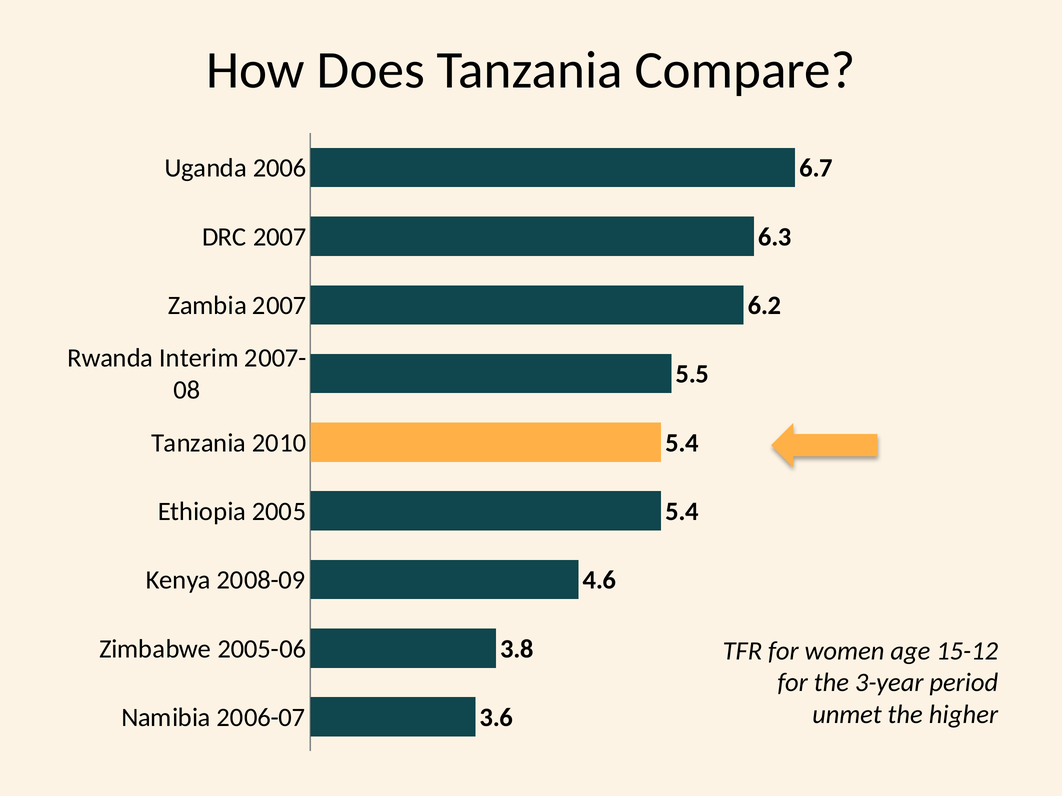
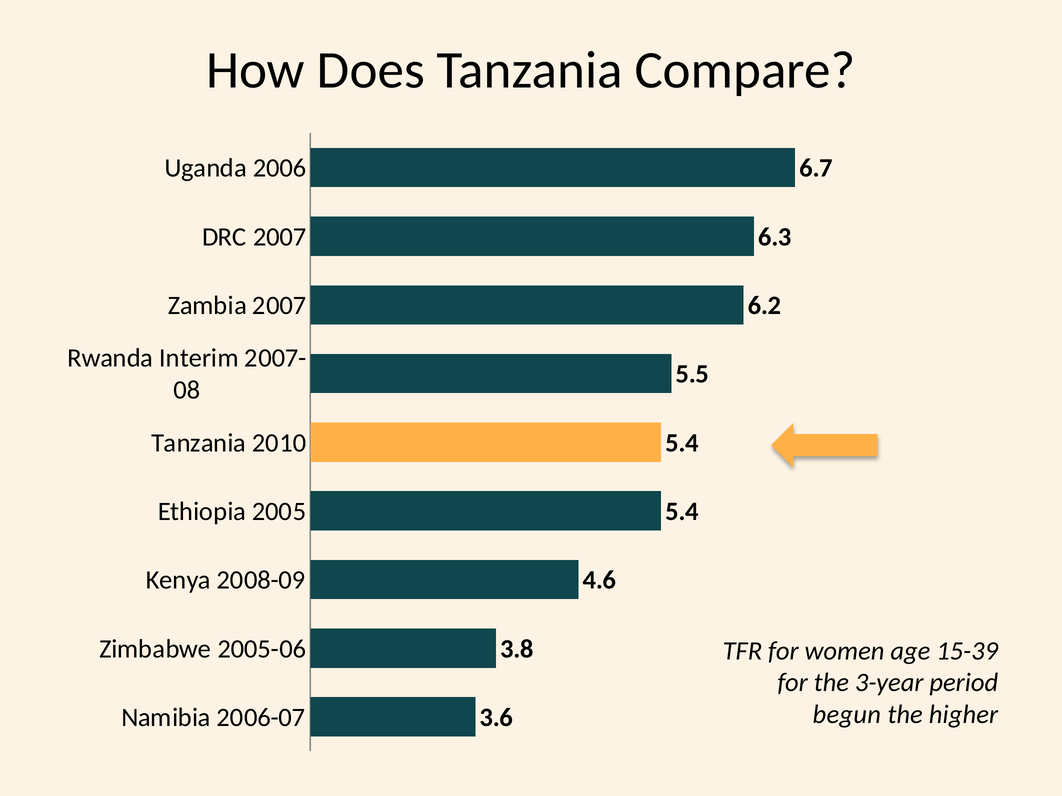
15-12: 15-12 -> 15-39 (967, 651)
unmet: unmet -> begun (847, 715)
